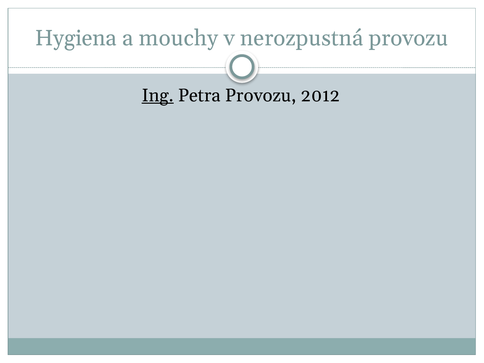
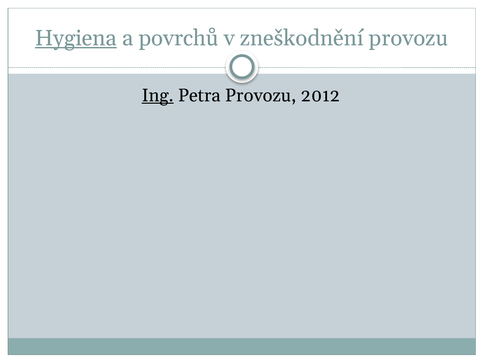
Hygiena underline: none -> present (76, 38)
mouchy: mouchy -> povrchů (179, 38)
nerozpustná: nerozpustná -> zneškodnění (302, 38)
